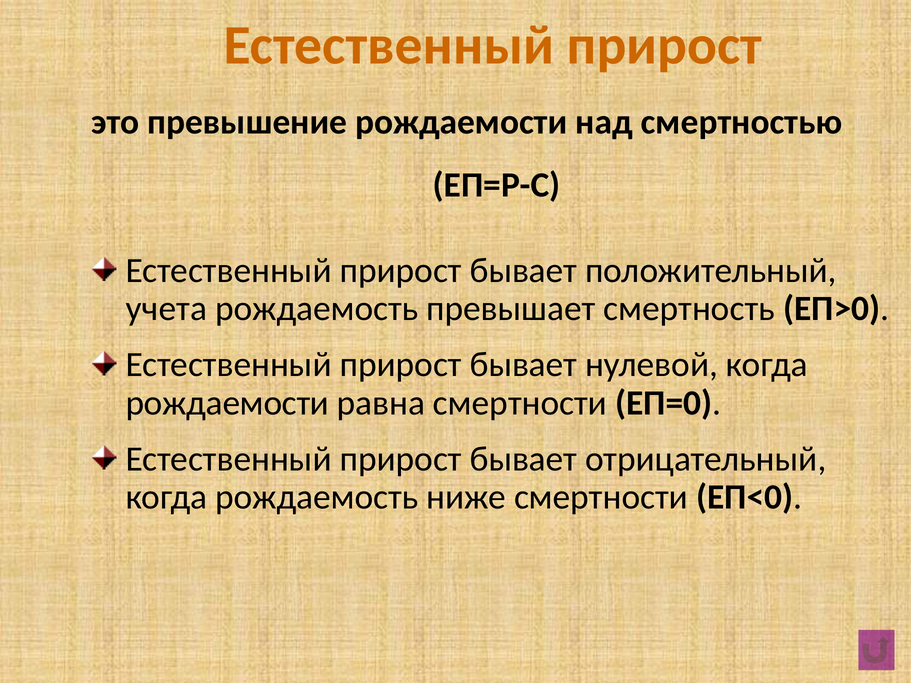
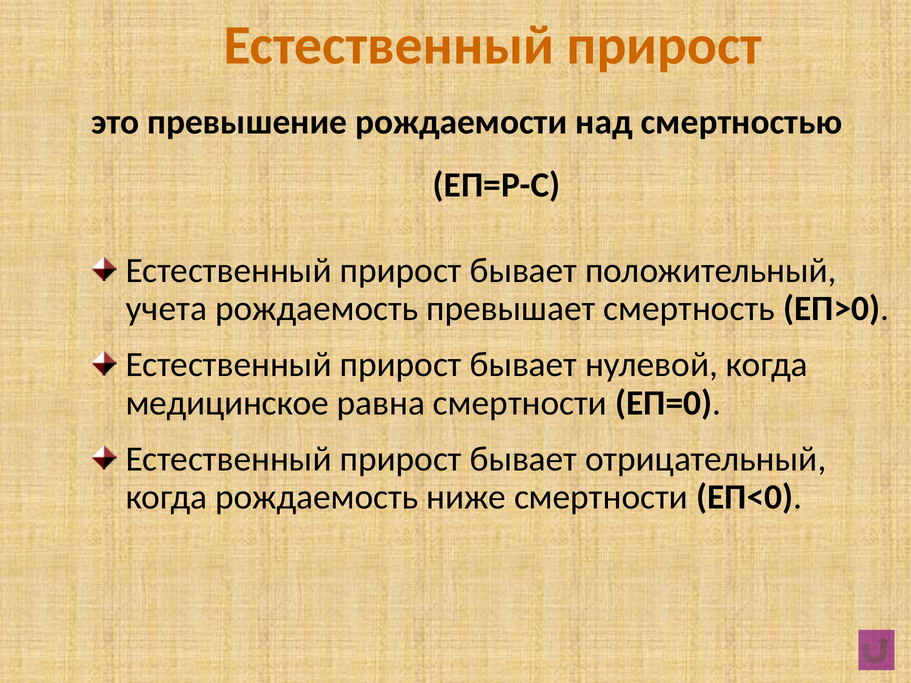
рождаемости: рождаемости -> медицинское (227, 403)
